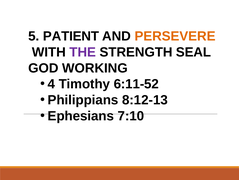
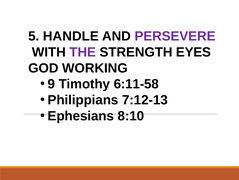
PATIENT: PATIENT -> HANDLE (71, 36)
PERSEVERE colour: orange -> purple (175, 36)
SEAL: SEAL -> EYES (193, 52)
4: 4 -> 9 (51, 84)
6:11-52: 6:11-52 -> 6:11-58 (136, 84)
8:12-13: 8:12-13 -> 7:12-13 (145, 100)
7:10: 7:10 -> 8:10 (131, 116)
